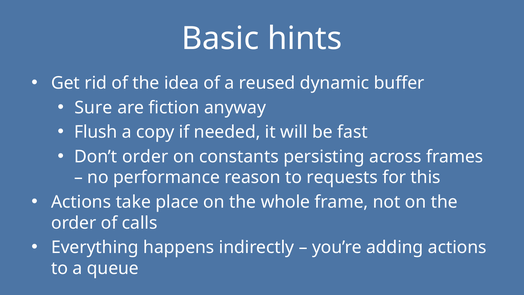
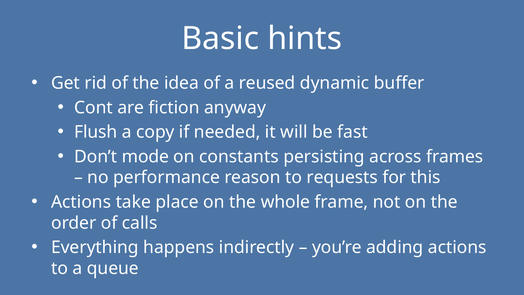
Sure: Sure -> Cont (93, 108)
Don’t order: order -> mode (145, 156)
